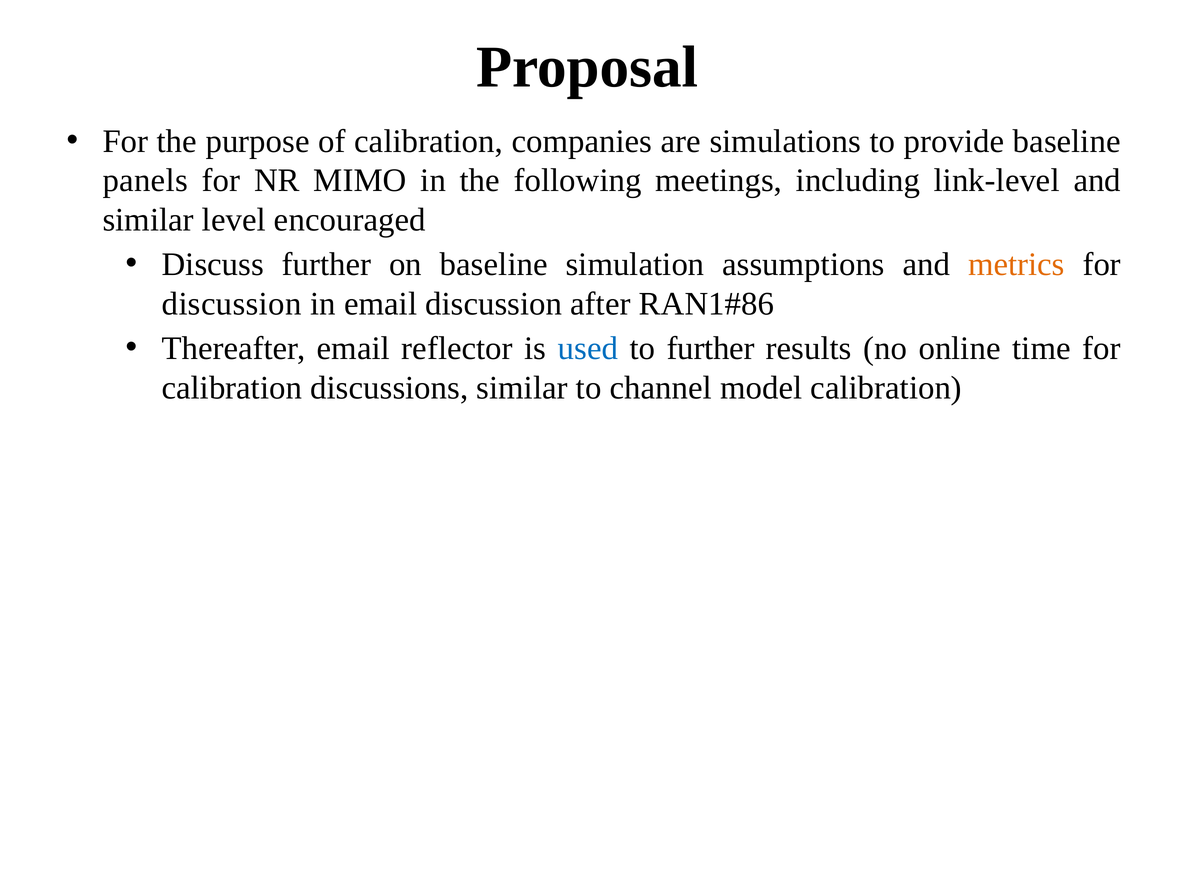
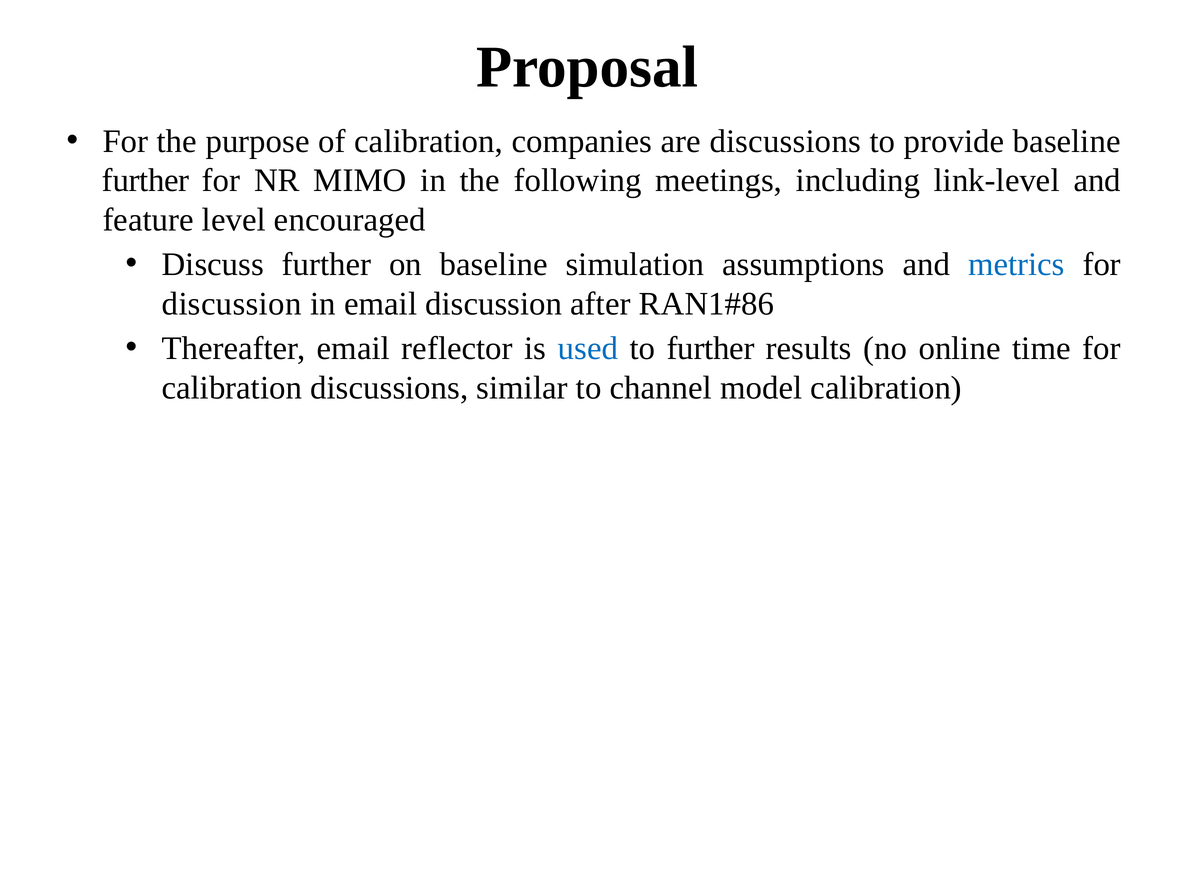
are simulations: simulations -> discussions (785, 141)
panels: panels -> further (146, 181)
similar: similar -> feature (148, 220)
metrics colour: orange -> blue (1016, 264)
